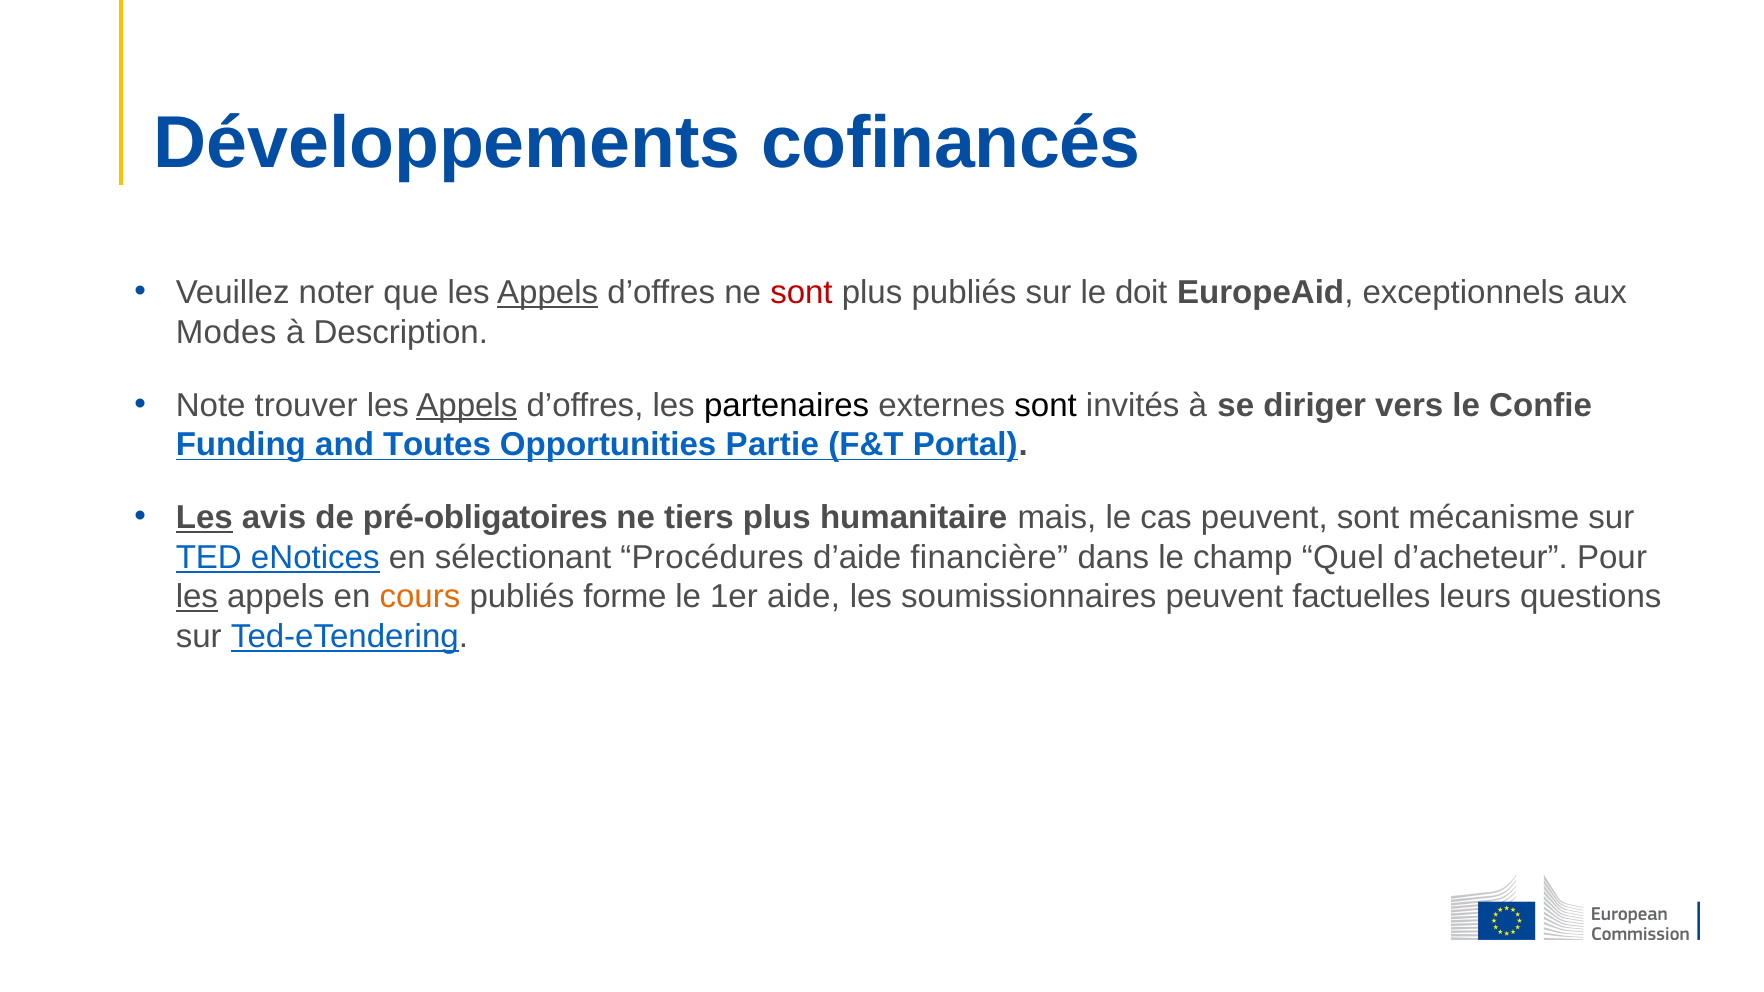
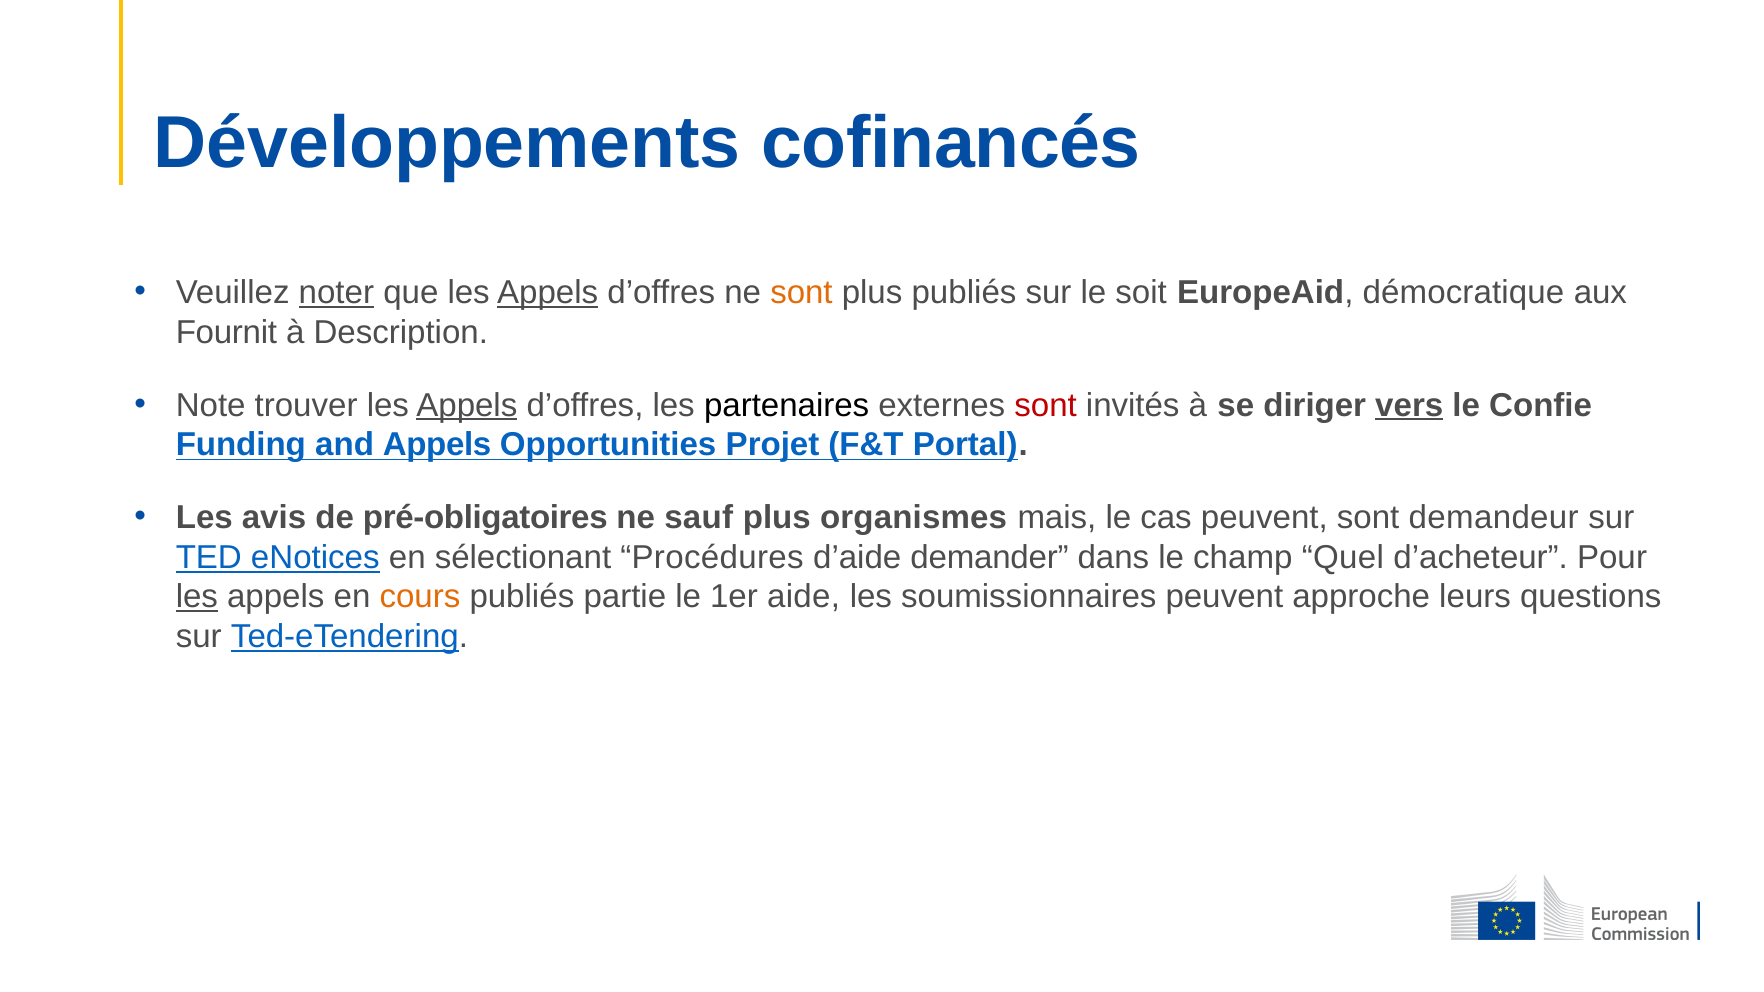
noter underline: none -> present (336, 293)
sont colour: red -> orange (801, 293)
doit: doit -> soit (1141, 293)
exceptionnels: exceptionnels -> démocratique (1463, 293)
Modes: Modes -> Fournit (226, 333)
sont colour: black -> red (1046, 405)
vers underline: none -> present (1409, 405)
and Toutes: Toutes -> Appels (437, 445)
Partie: Partie -> Projet (773, 445)
Les underline: present -> none (204, 518)
tiers: tiers -> sauf (699, 518)
humanitaire: humanitaire -> organismes (914, 518)
mécanisme: mécanisme -> demandeur (1494, 518)
financière: financière -> demander (990, 558)
forme: forme -> partie (625, 597)
factuelles: factuelles -> approche (1361, 597)
